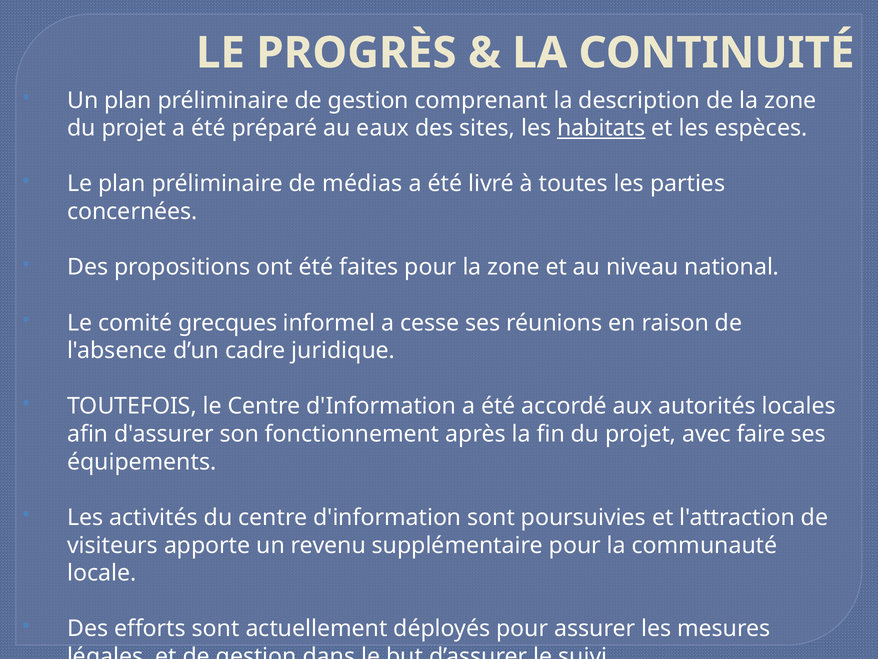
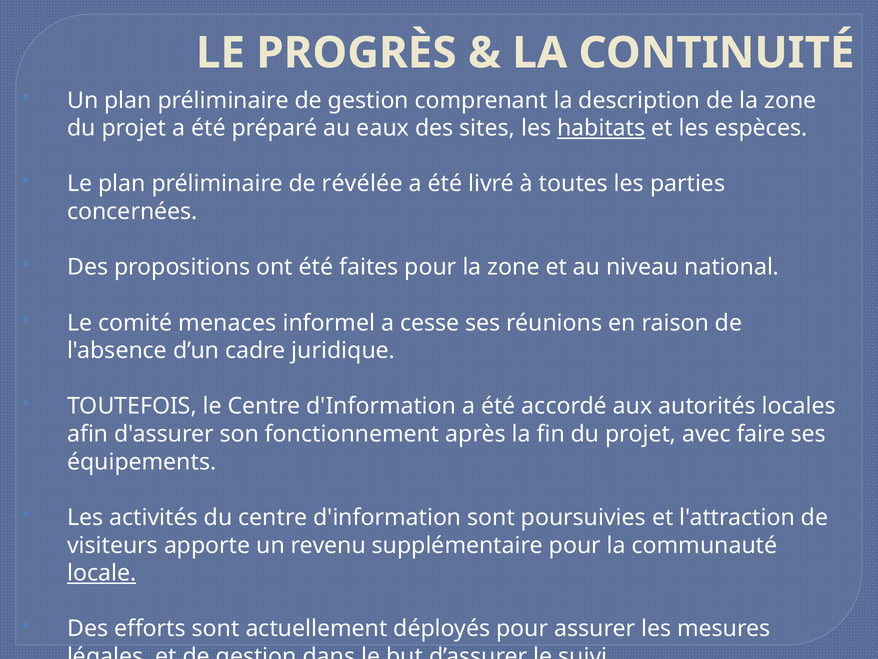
médias: médias -> révélée (362, 184)
grecques: grecques -> menaces (227, 323)
locale underline: none -> present (102, 573)
